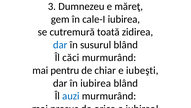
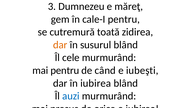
cale-I iubirea: iubirea -> pentru (124, 19)
dar colour: blue -> orange (60, 45)
căci: căci -> cele (71, 57)
chiar: chiar -> când (105, 70)
